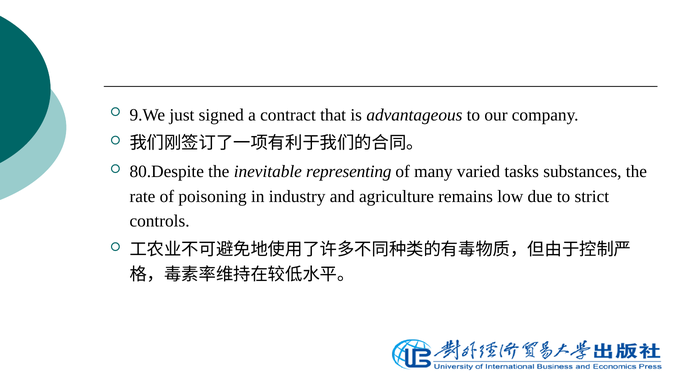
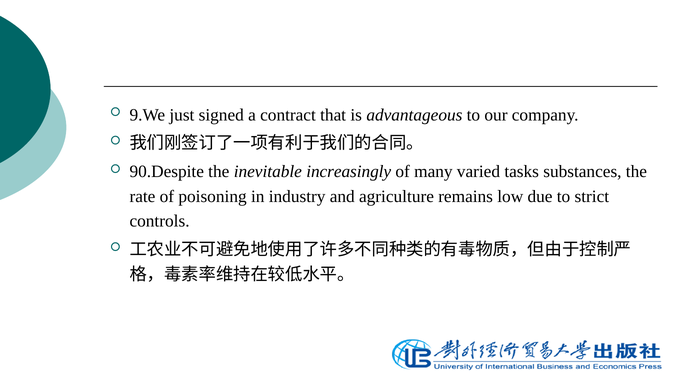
80.Despite: 80.Despite -> 90.Despite (167, 172)
representing: representing -> increasingly (349, 172)
